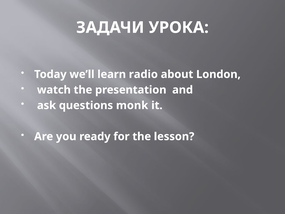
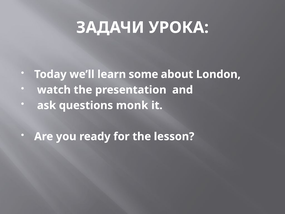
radio: radio -> some (143, 74)
